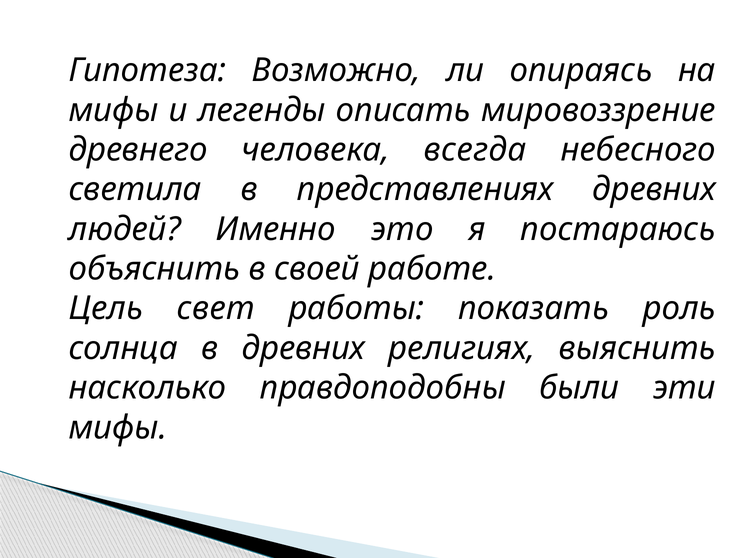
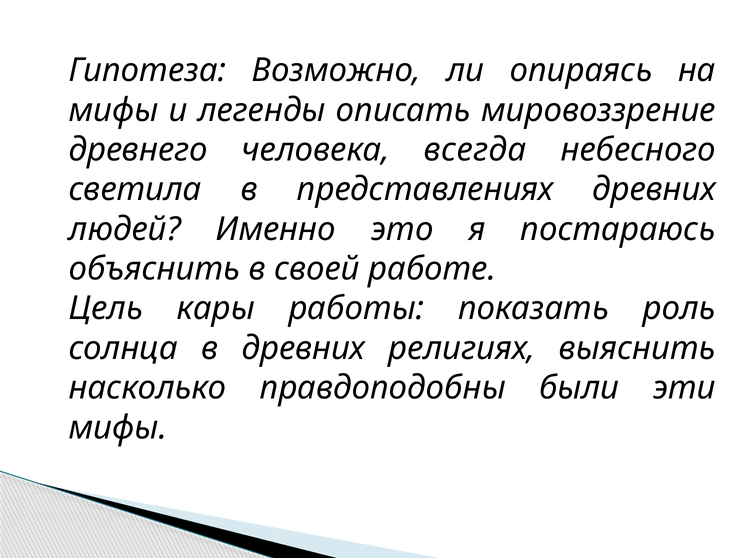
свет: свет -> кары (216, 309)
